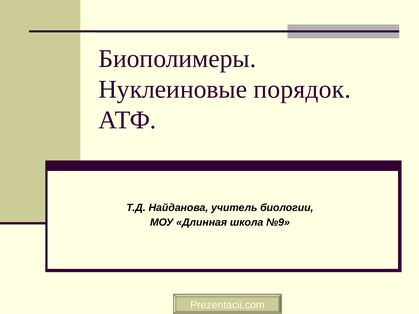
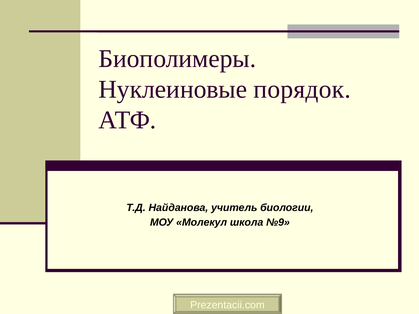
Длинная: Длинная -> Молекул (202, 222)
